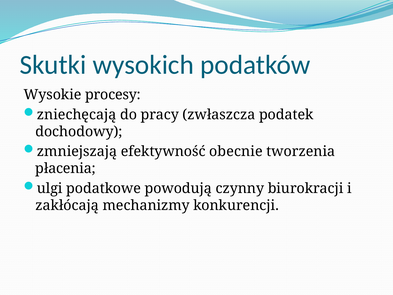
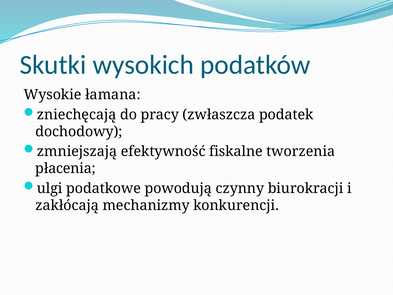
procesy: procesy -> łamana (113, 95)
obecnie: obecnie -> fiskalne (236, 151)
